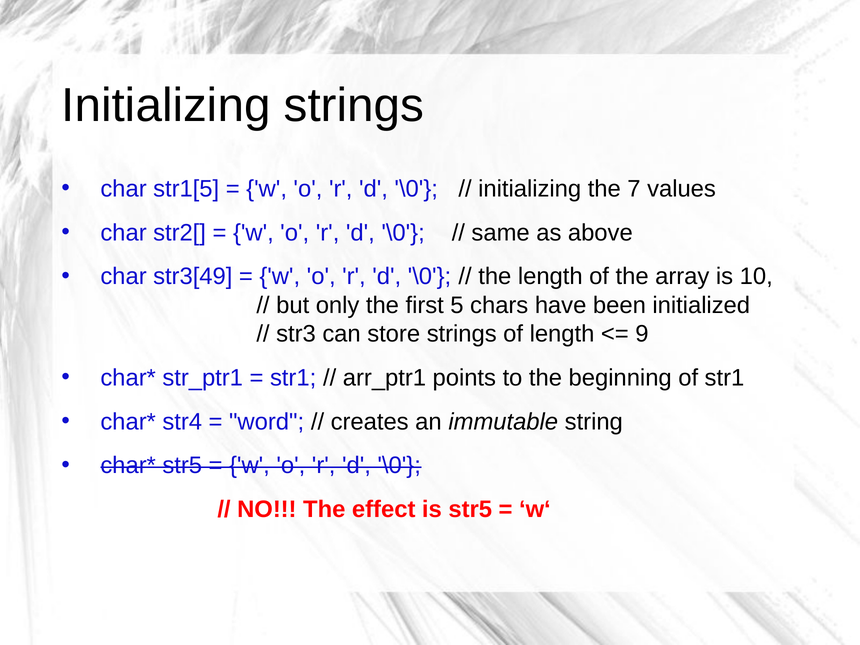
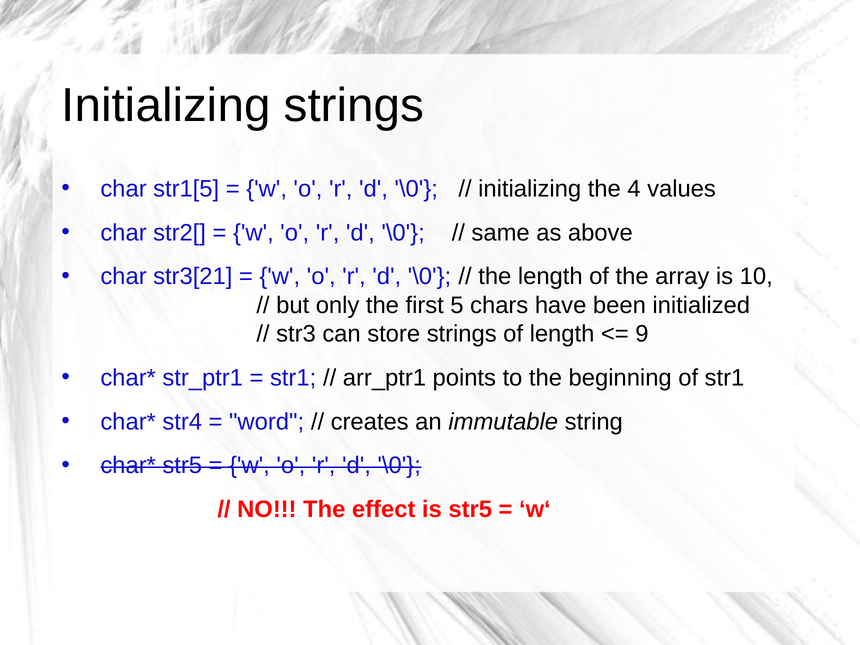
7: 7 -> 4 (634, 189)
str3[49: str3[49 -> str3[21 (193, 277)
